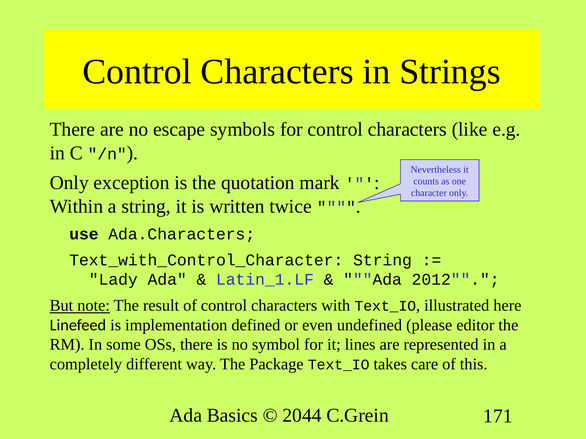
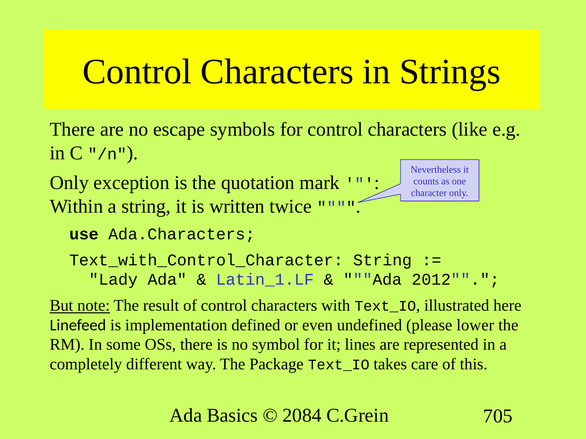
editor: editor -> lower (475, 325)
2044: 2044 -> 2084 (302, 416)
171: 171 -> 705 (498, 417)
